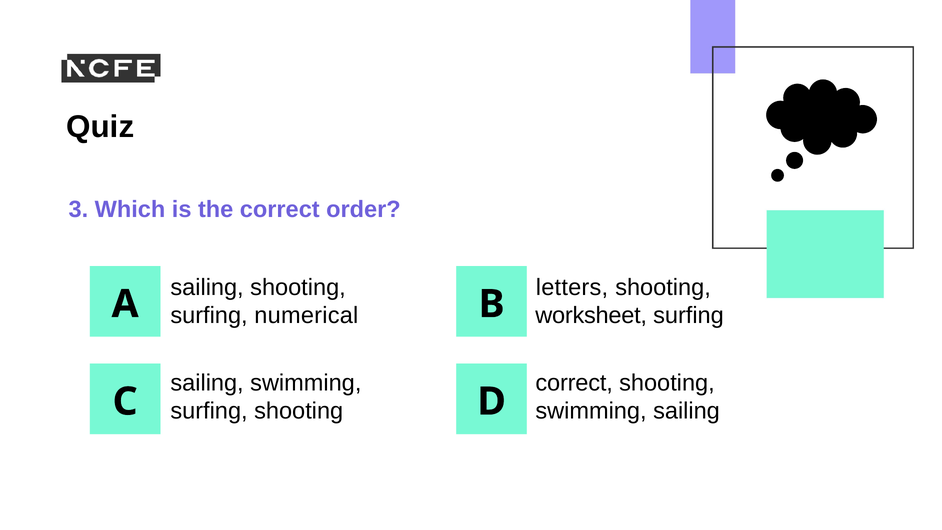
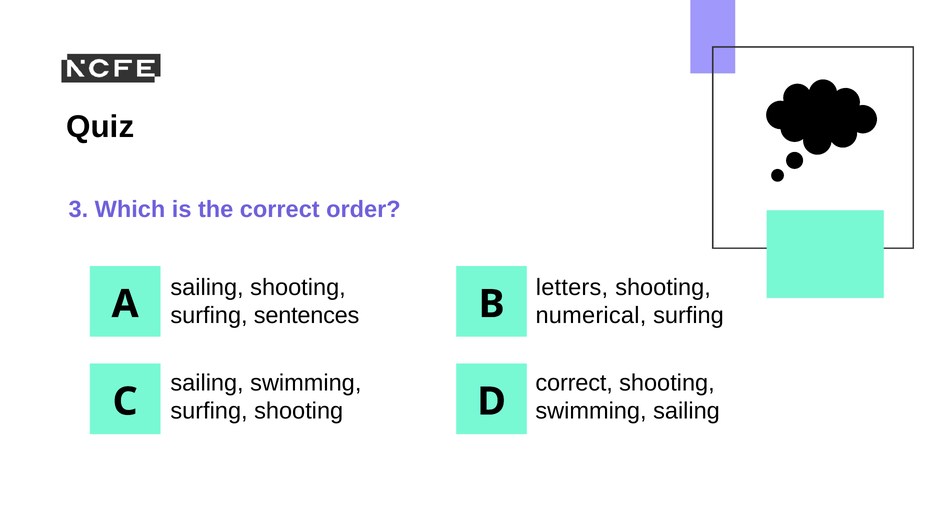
numerical: numerical -> sentences (307, 315)
worksheet: worksheet -> numerical (591, 315)
